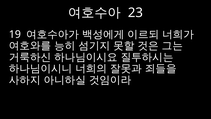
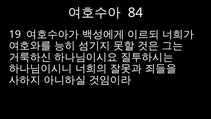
23: 23 -> 84 (135, 13)
